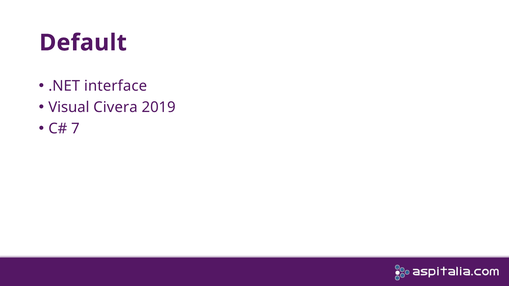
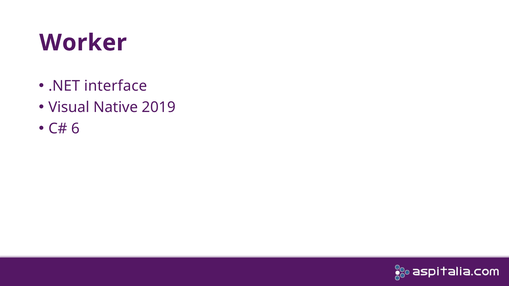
Default: Default -> Worker (83, 43)
Civera: Civera -> Native (116, 107)
7: 7 -> 6 (75, 129)
